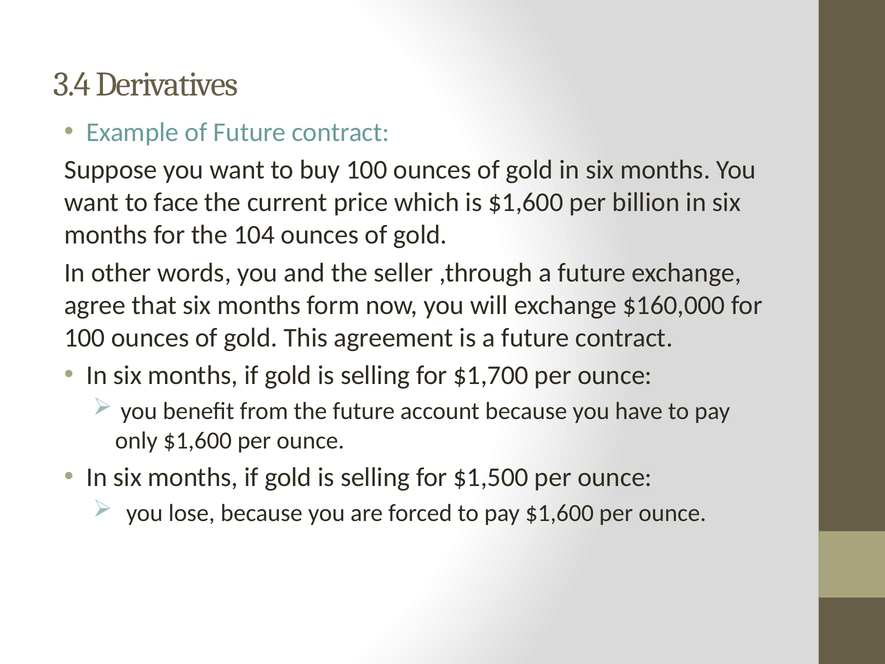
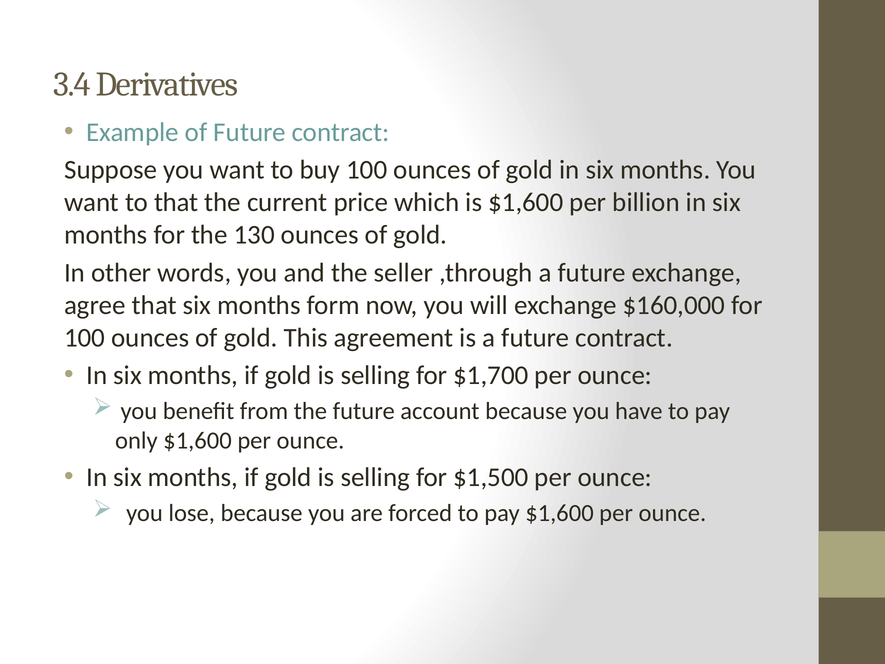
to face: face -> that (176, 202)
104: 104 -> 130 (254, 235)
